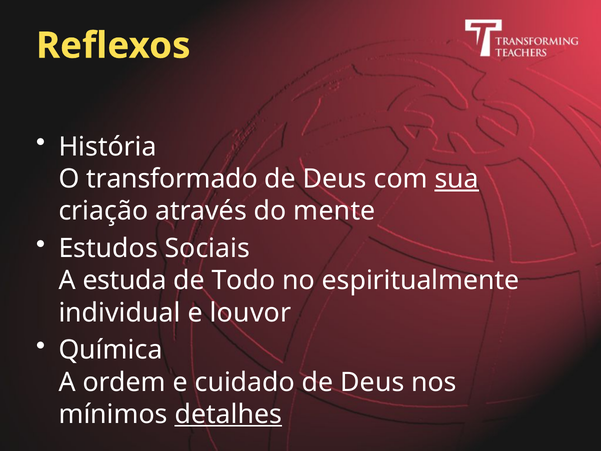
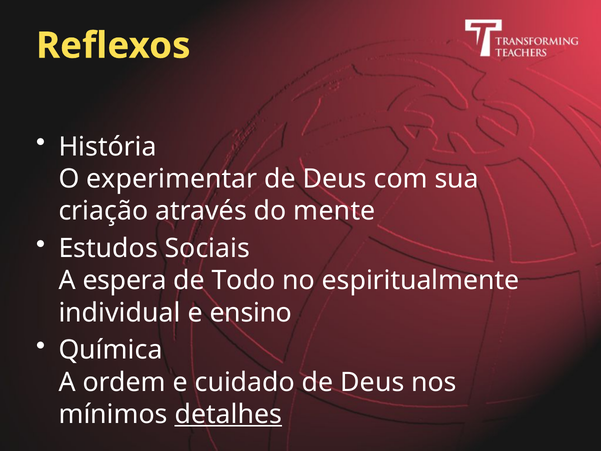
transformado: transformado -> experimentar (172, 179)
sua underline: present -> none (457, 179)
estuda: estuda -> espera (125, 280)
louvor: louvor -> ensino (251, 313)
